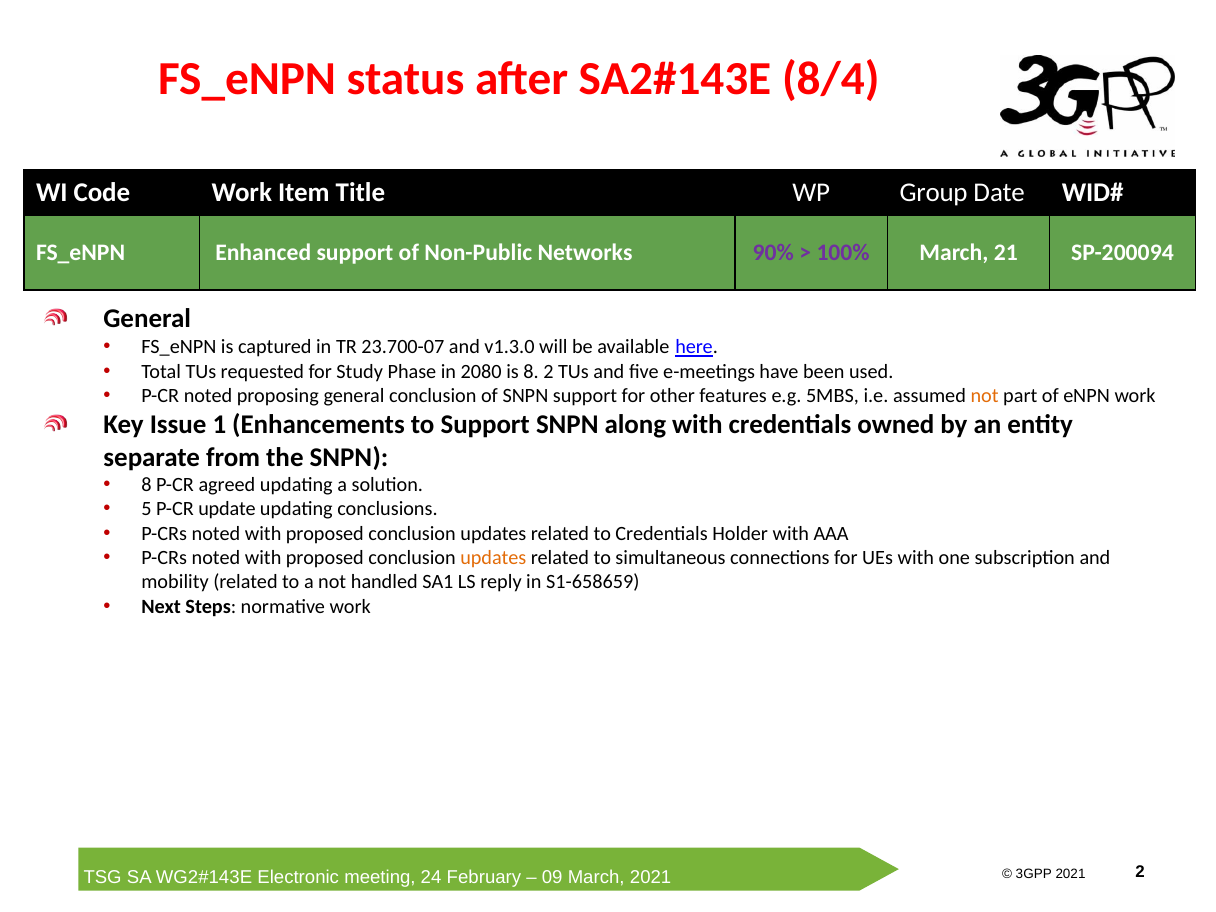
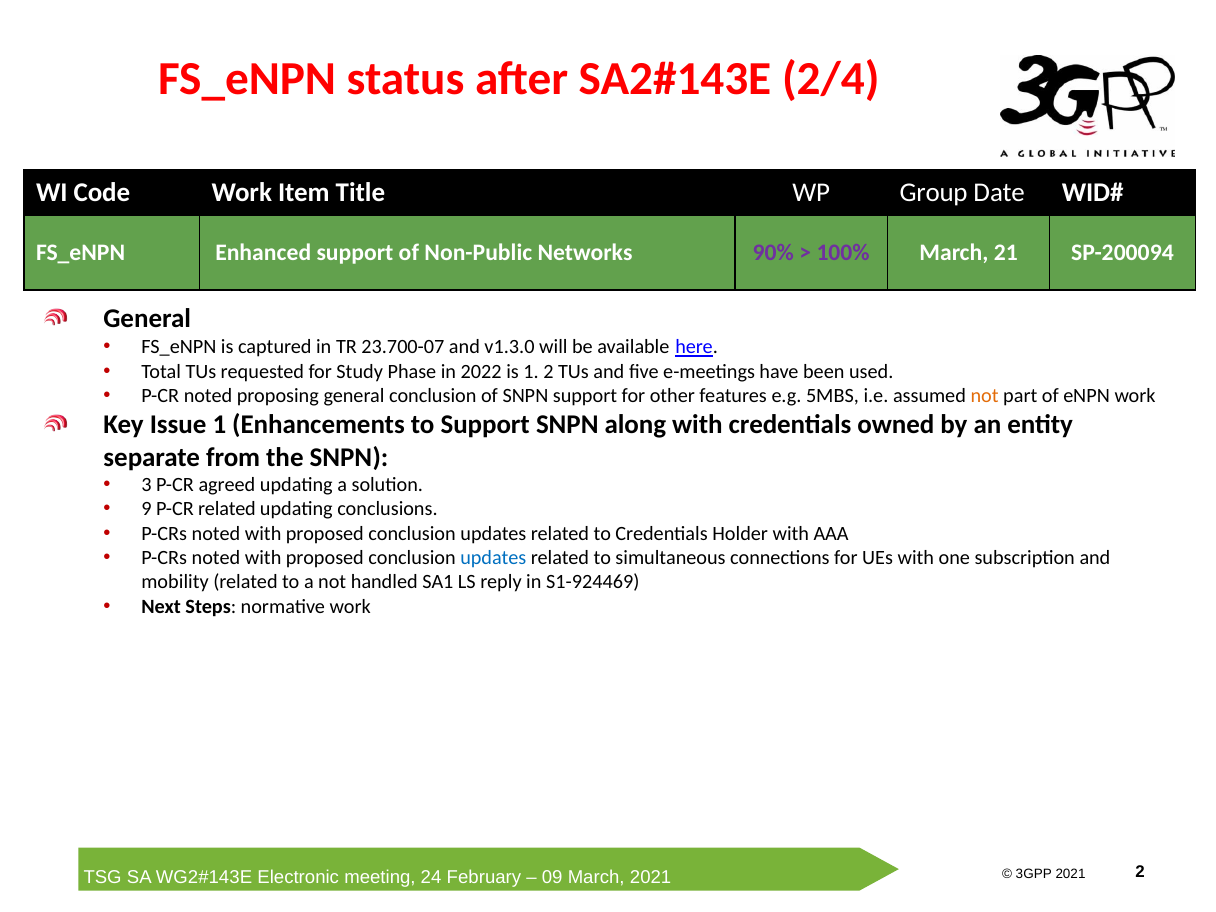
8/4: 8/4 -> 2/4 (831, 79)
2080: 2080 -> 2022 (481, 372)
is 8: 8 -> 1 (531, 372)
8: 8 -> 3 (147, 485)
5: 5 -> 9 (147, 509)
P-CR update: update -> related (227, 509)
updates colour: orange -> blue (493, 558)
S1-658659: S1-658659 -> S1-924469 (593, 582)
